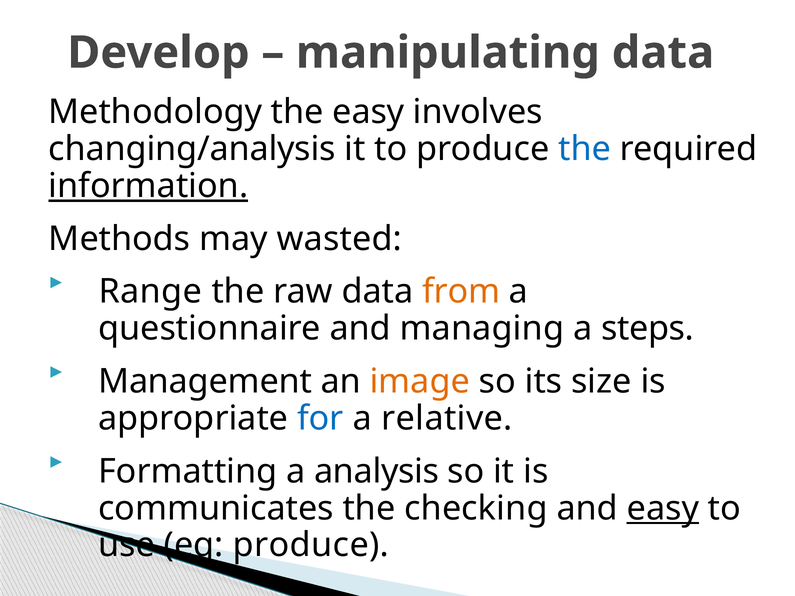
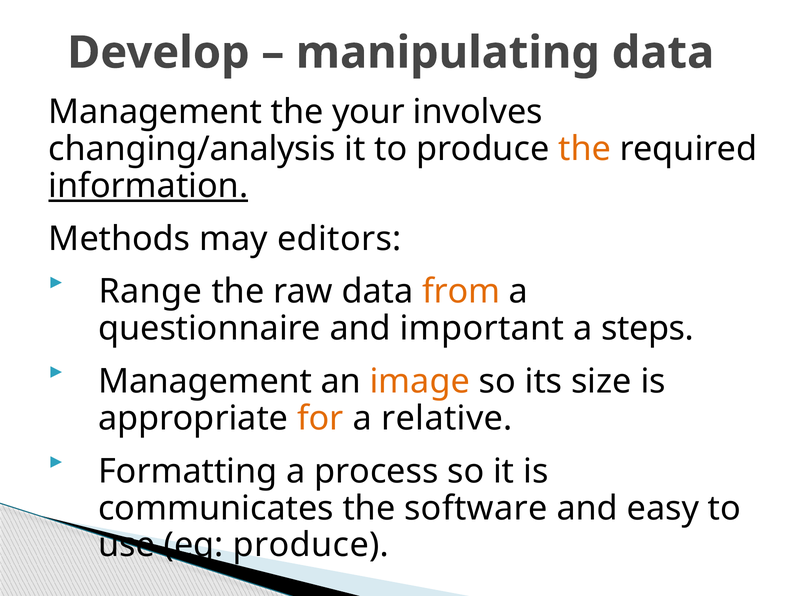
Methodology: Methodology -> Management (155, 112)
the easy: easy -> your (368, 112)
the colour: blue -> orange (585, 149)
wasted: wasted -> editors (339, 239)
managing: managing -> important (482, 329)
for colour: blue -> orange (320, 419)
analysis: analysis -> process (376, 471)
checking: checking -> software (476, 508)
easy underline: present -> none (663, 508)
